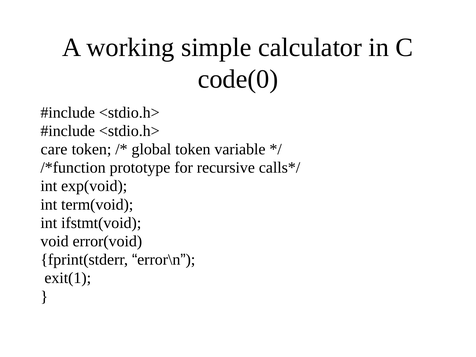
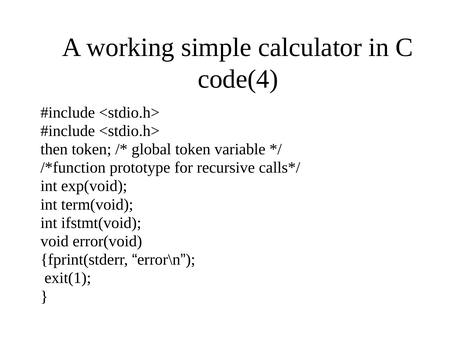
code(0: code(0 -> code(4 (238, 79)
care: care -> then (54, 149)
